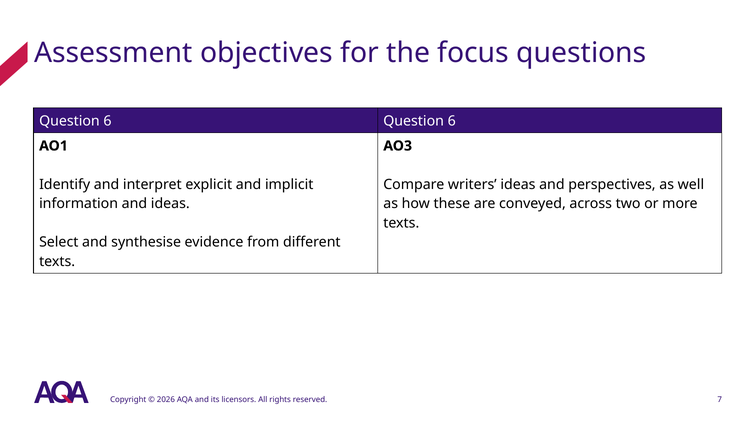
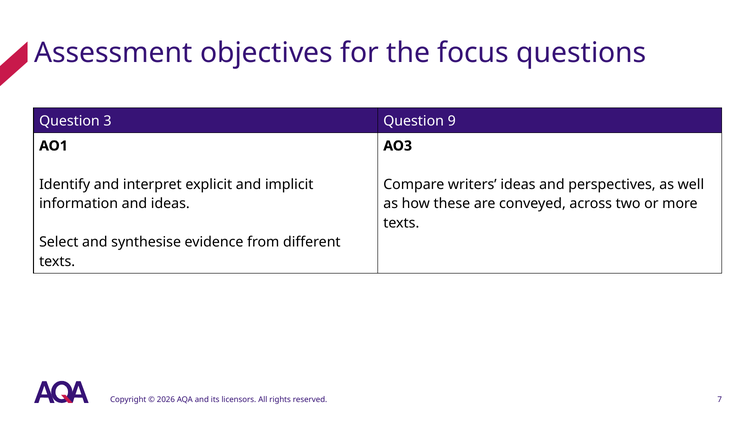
6: 6 -> 3 (108, 121)
6: 6 -> 9 (452, 121)
